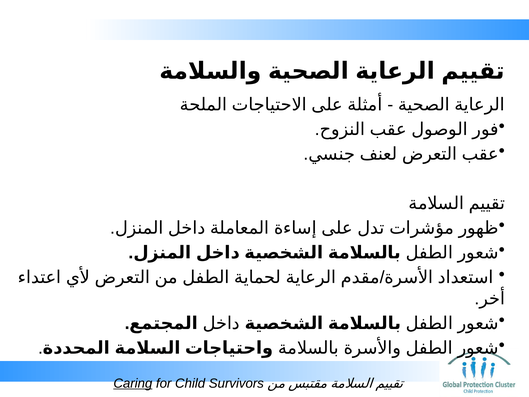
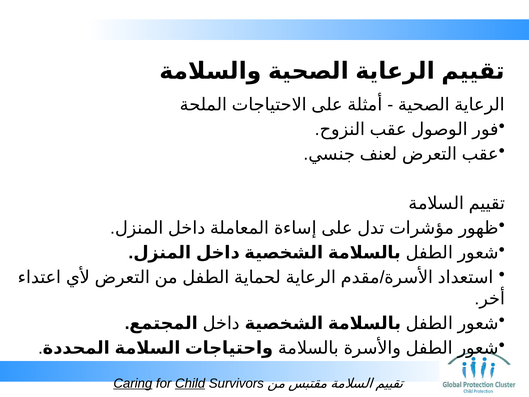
Child underline: none -> present (190, 383)
